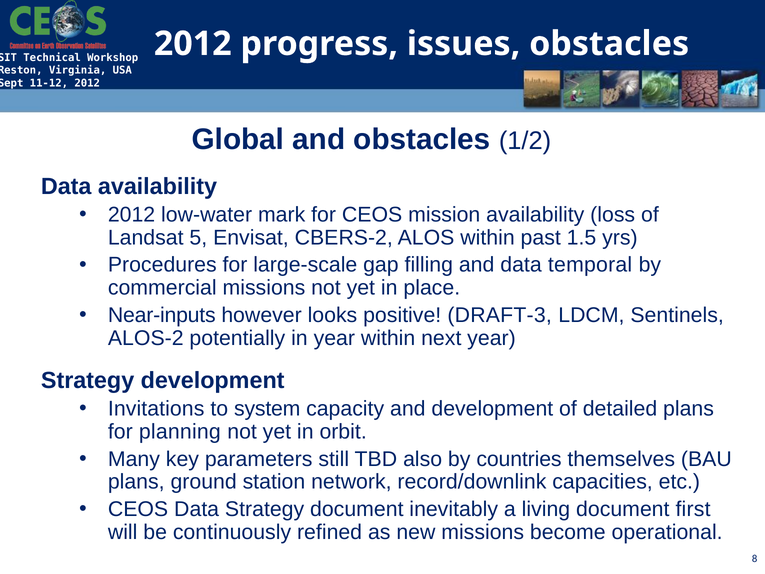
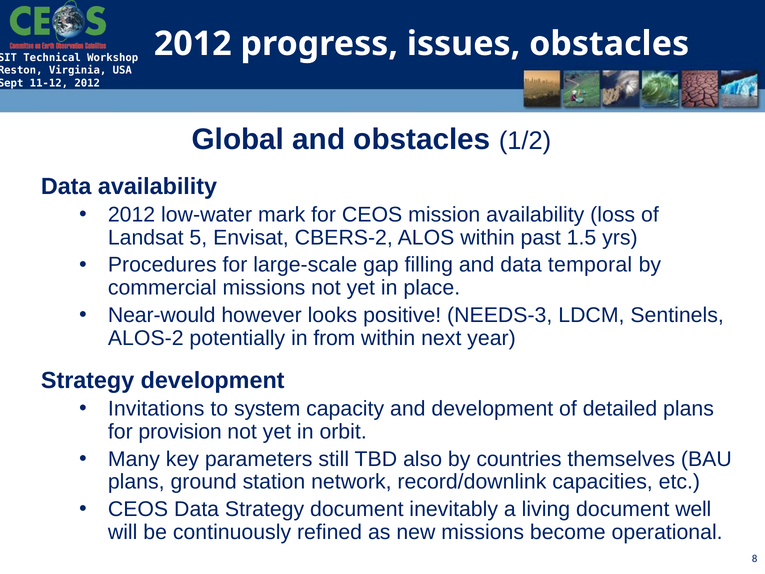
Near-inputs: Near-inputs -> Near-would (162, 315)
DRAFT-3: DRAFT-3 -> NEEDS-3 (500, 315)
in year: year -> from (334, 338)
planning: planning -> provision (180, 432)
first: first -> well (693, 509)
